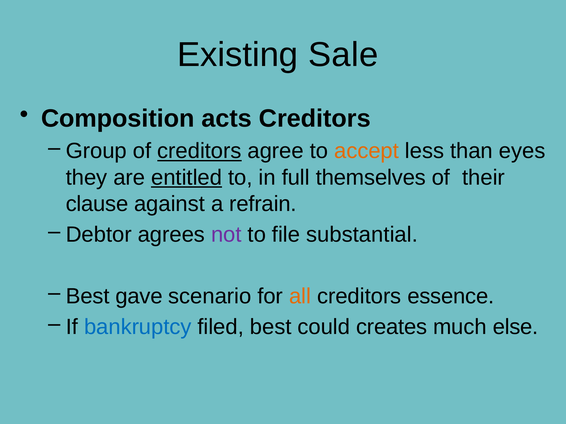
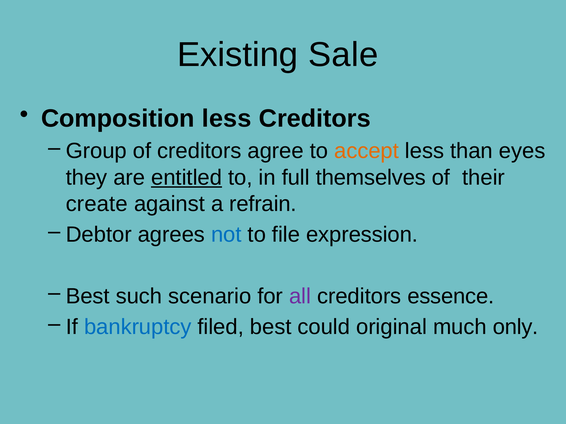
Composition acts: acts -> less (227, 119)
creditors underline: present -> none (199, 151)
clause: clause -> create (97, 204)
not colour: purple -> blue (226, 235)
substantial: substantial -> expression (362, 235)
gave: gave -> such (139, 297)
all colour: orange -> purple (300, 297)
creates: creates -> original (392, 327)
else: else -> only (515, 327)
